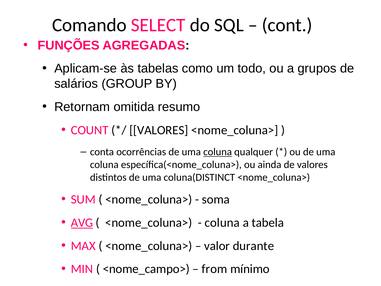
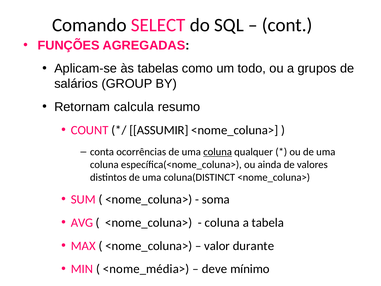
omitida: omitida -> calcula (134, 107)
VALORES: VALORES -> ASSUMIR (159, 130)
AVG underline: present -> none (82, 222)
<nome_campo>: <nome_campo> -> <nome_média> (146, 269)
from: from -> deve (214, 269)
